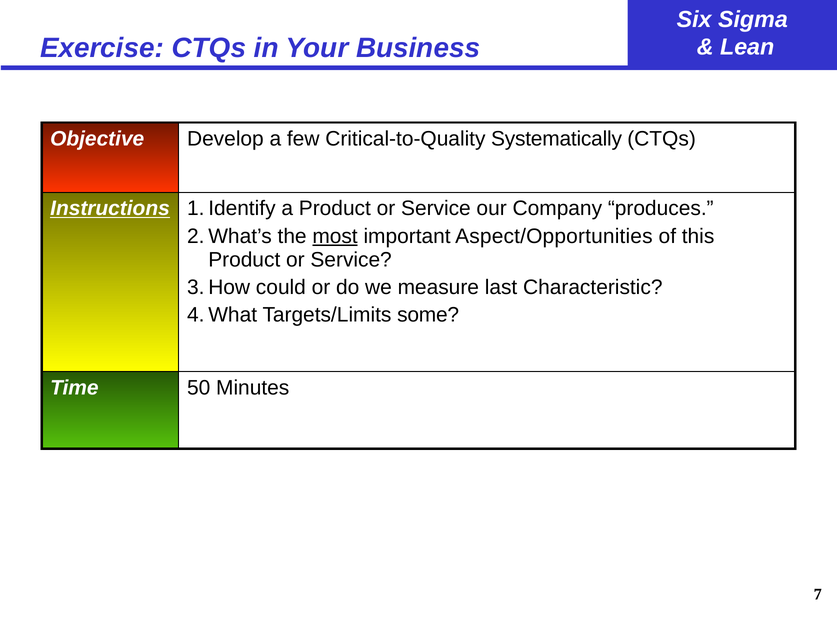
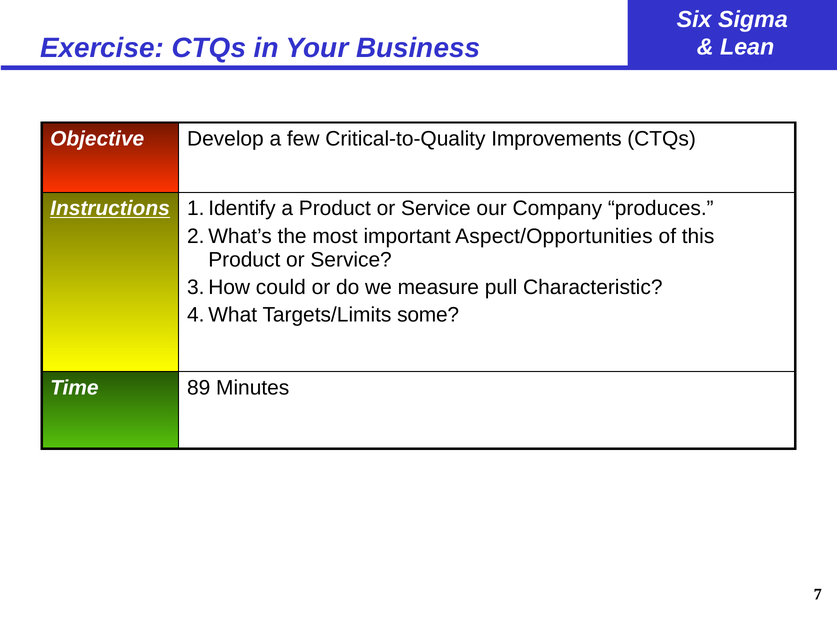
Systematically: Systematically -> Improvements (557, 139)
most underline: present -> none (335, 236)
last: last -> pull (501, 287)
50: 50 -> 89 (199, 388)
